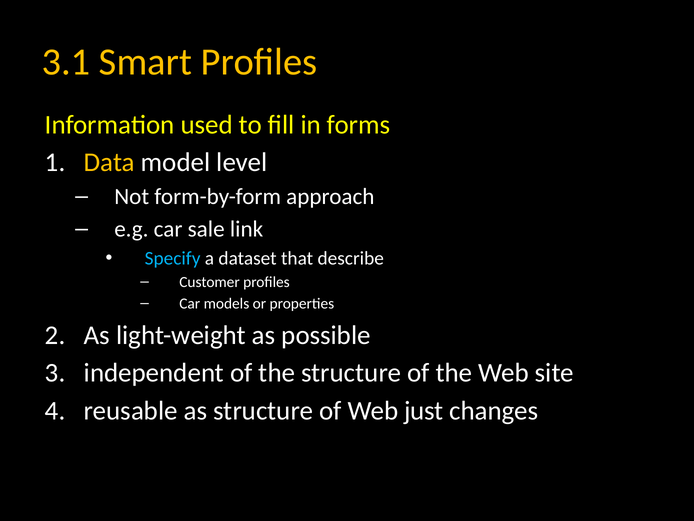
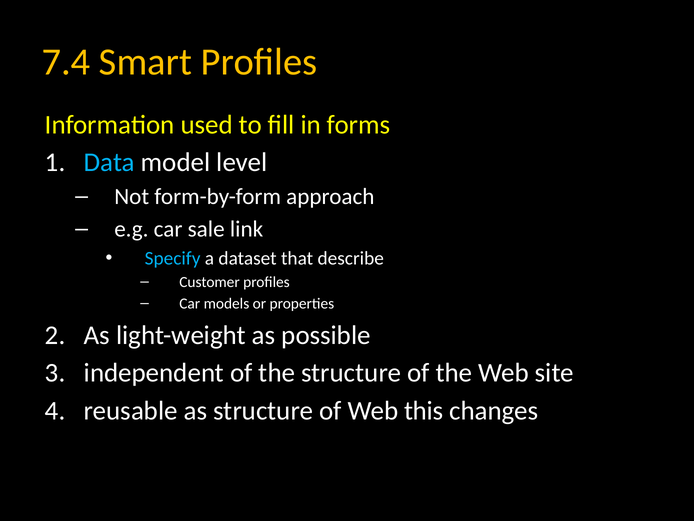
3.1: 3.1 -> 7.4 (66, 62)
Data colour: yellow -> light blue (109, 162)
just: just -> this (424, 410)
